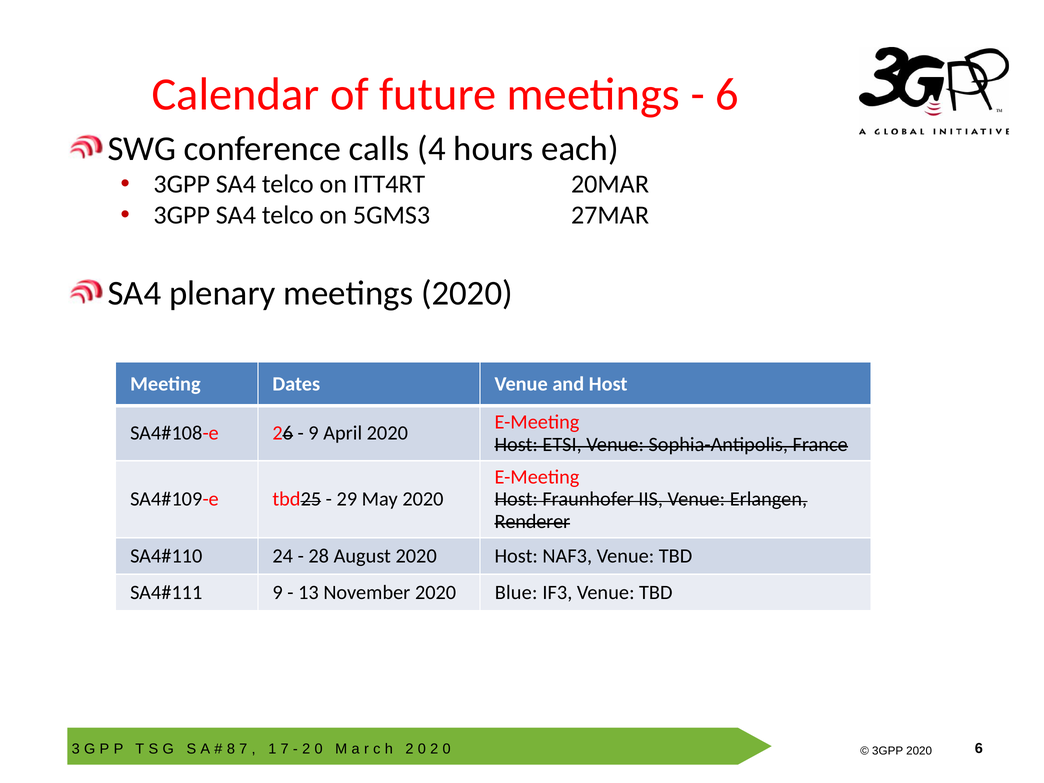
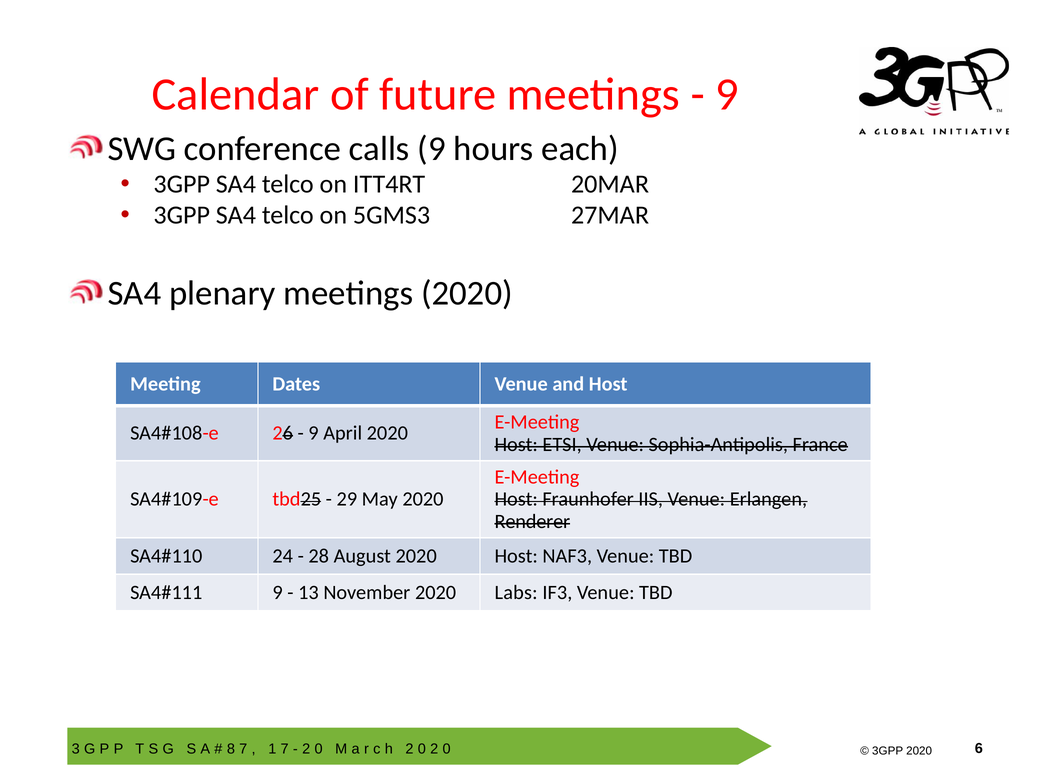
6: 6 -> 9 (727, 95)
calls 4: 4 -> 9 (432, 149)
Blue: Blue -> Labs (516, 592)
